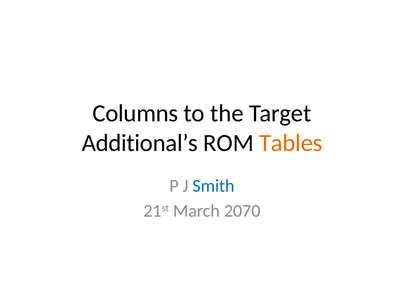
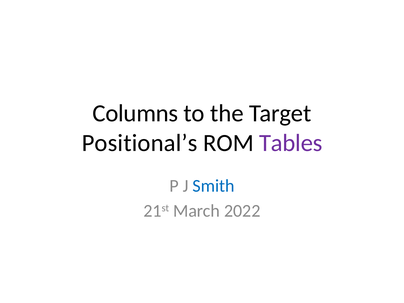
Additional’s: Additional’s -> Positional’s (140, 143)
Tables colour: orange -> purple (291, 143)
2070: 2070 -> 2022 (242, 211)
